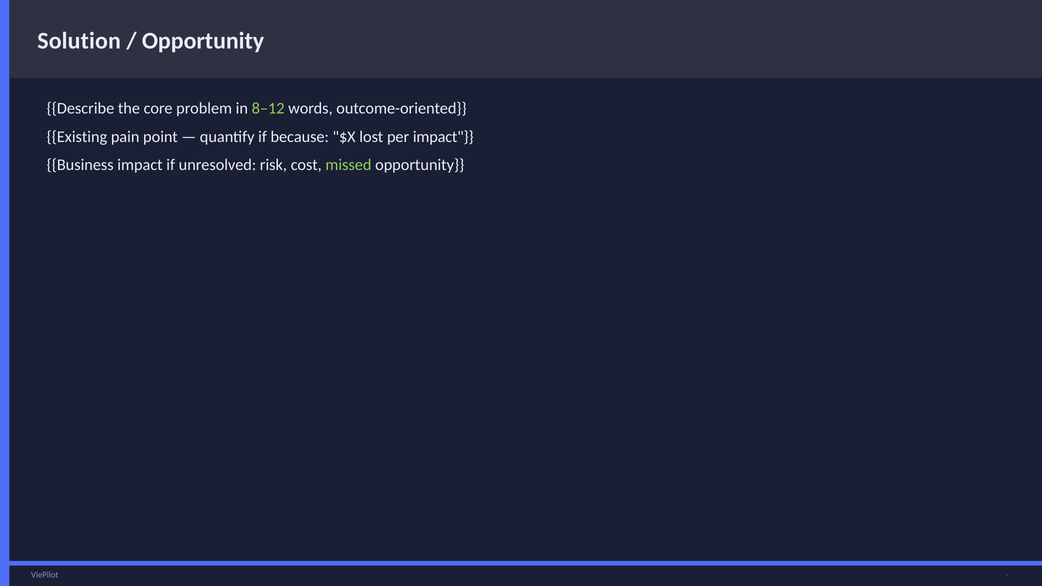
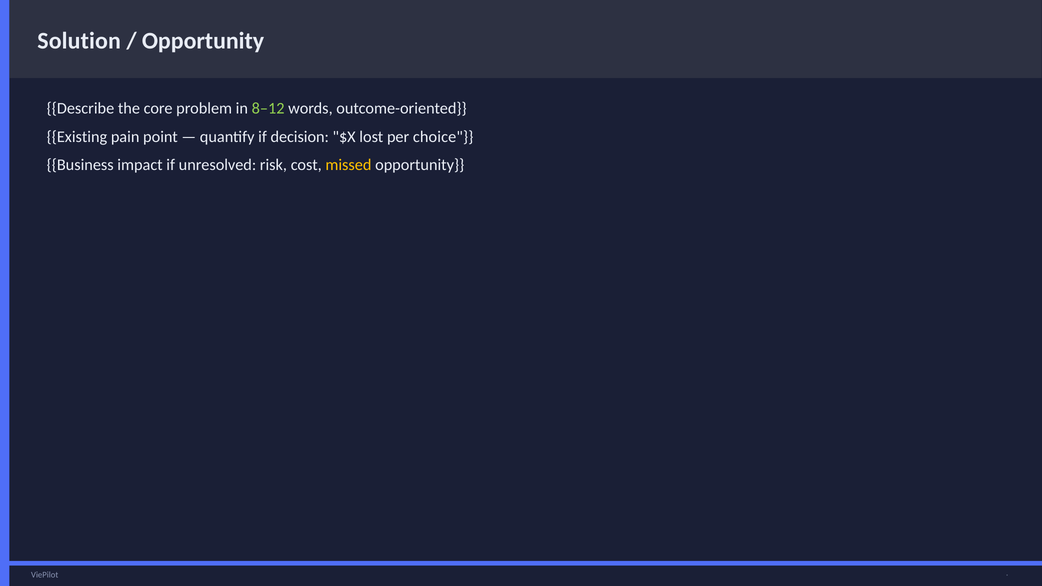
because: because -> decision (300, 137)
per impact: impact -> choice (443, 137)
missed colour: light green -> yellow (348, 165)
